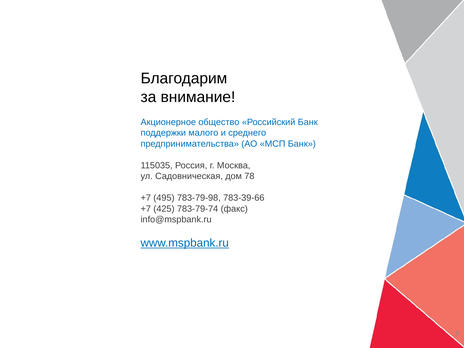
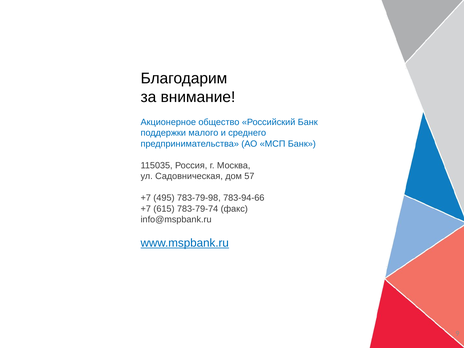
78: 78 -> 57 (249, 176)
783-39-66: 783-39-66 -> 783-94-66 (244, 198)
425: 425 -> 615 (164, 209)
